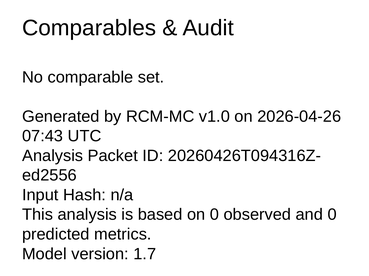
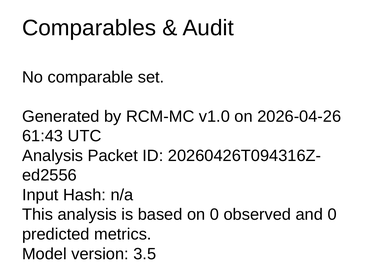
07:43: 07:43 -> 61:43 (43, 136)
1.7: 1.7 -> 3.5 (145, 255)
